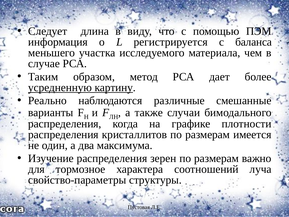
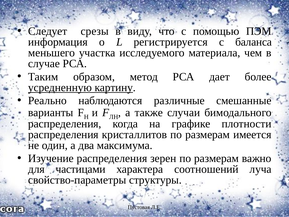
длина: длина -> срезы (95, 31)
тормозное: тормозное -> частицами (81, 169)
